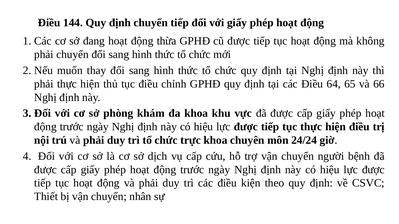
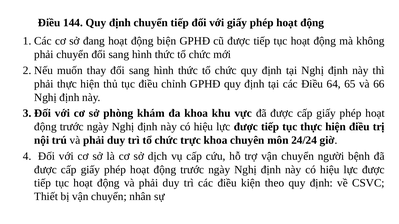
thừa: thừa -> biện (166, 41)
